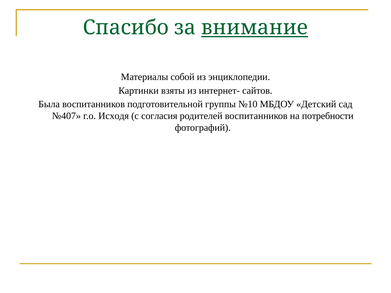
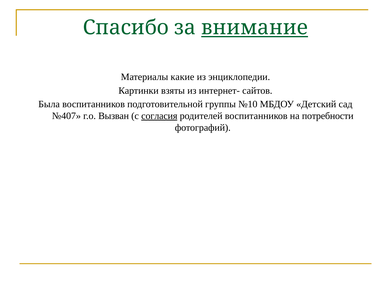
собой: собой -> какие (182, 77)
Исходя: Исходя -> Вызван (114, 116)
согласия underline: none -> present (159, 116)
